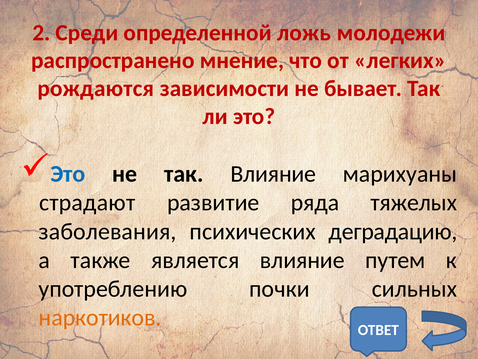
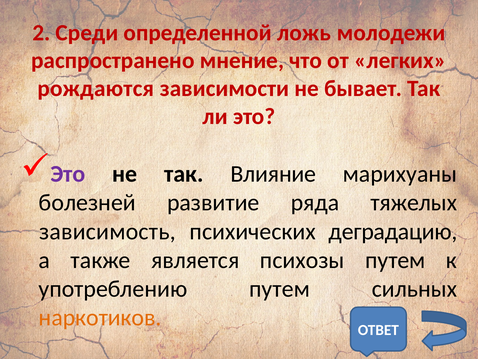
Это colour: blue -> purple (68, 174)
страдают: страдают -> болезней (87, 202)
заболевания: заболевания -> зависимость (107, 231)
является влияние: влияние -> психозы (302, 260)
употреблению почки: почки -> путем (279, 288)
